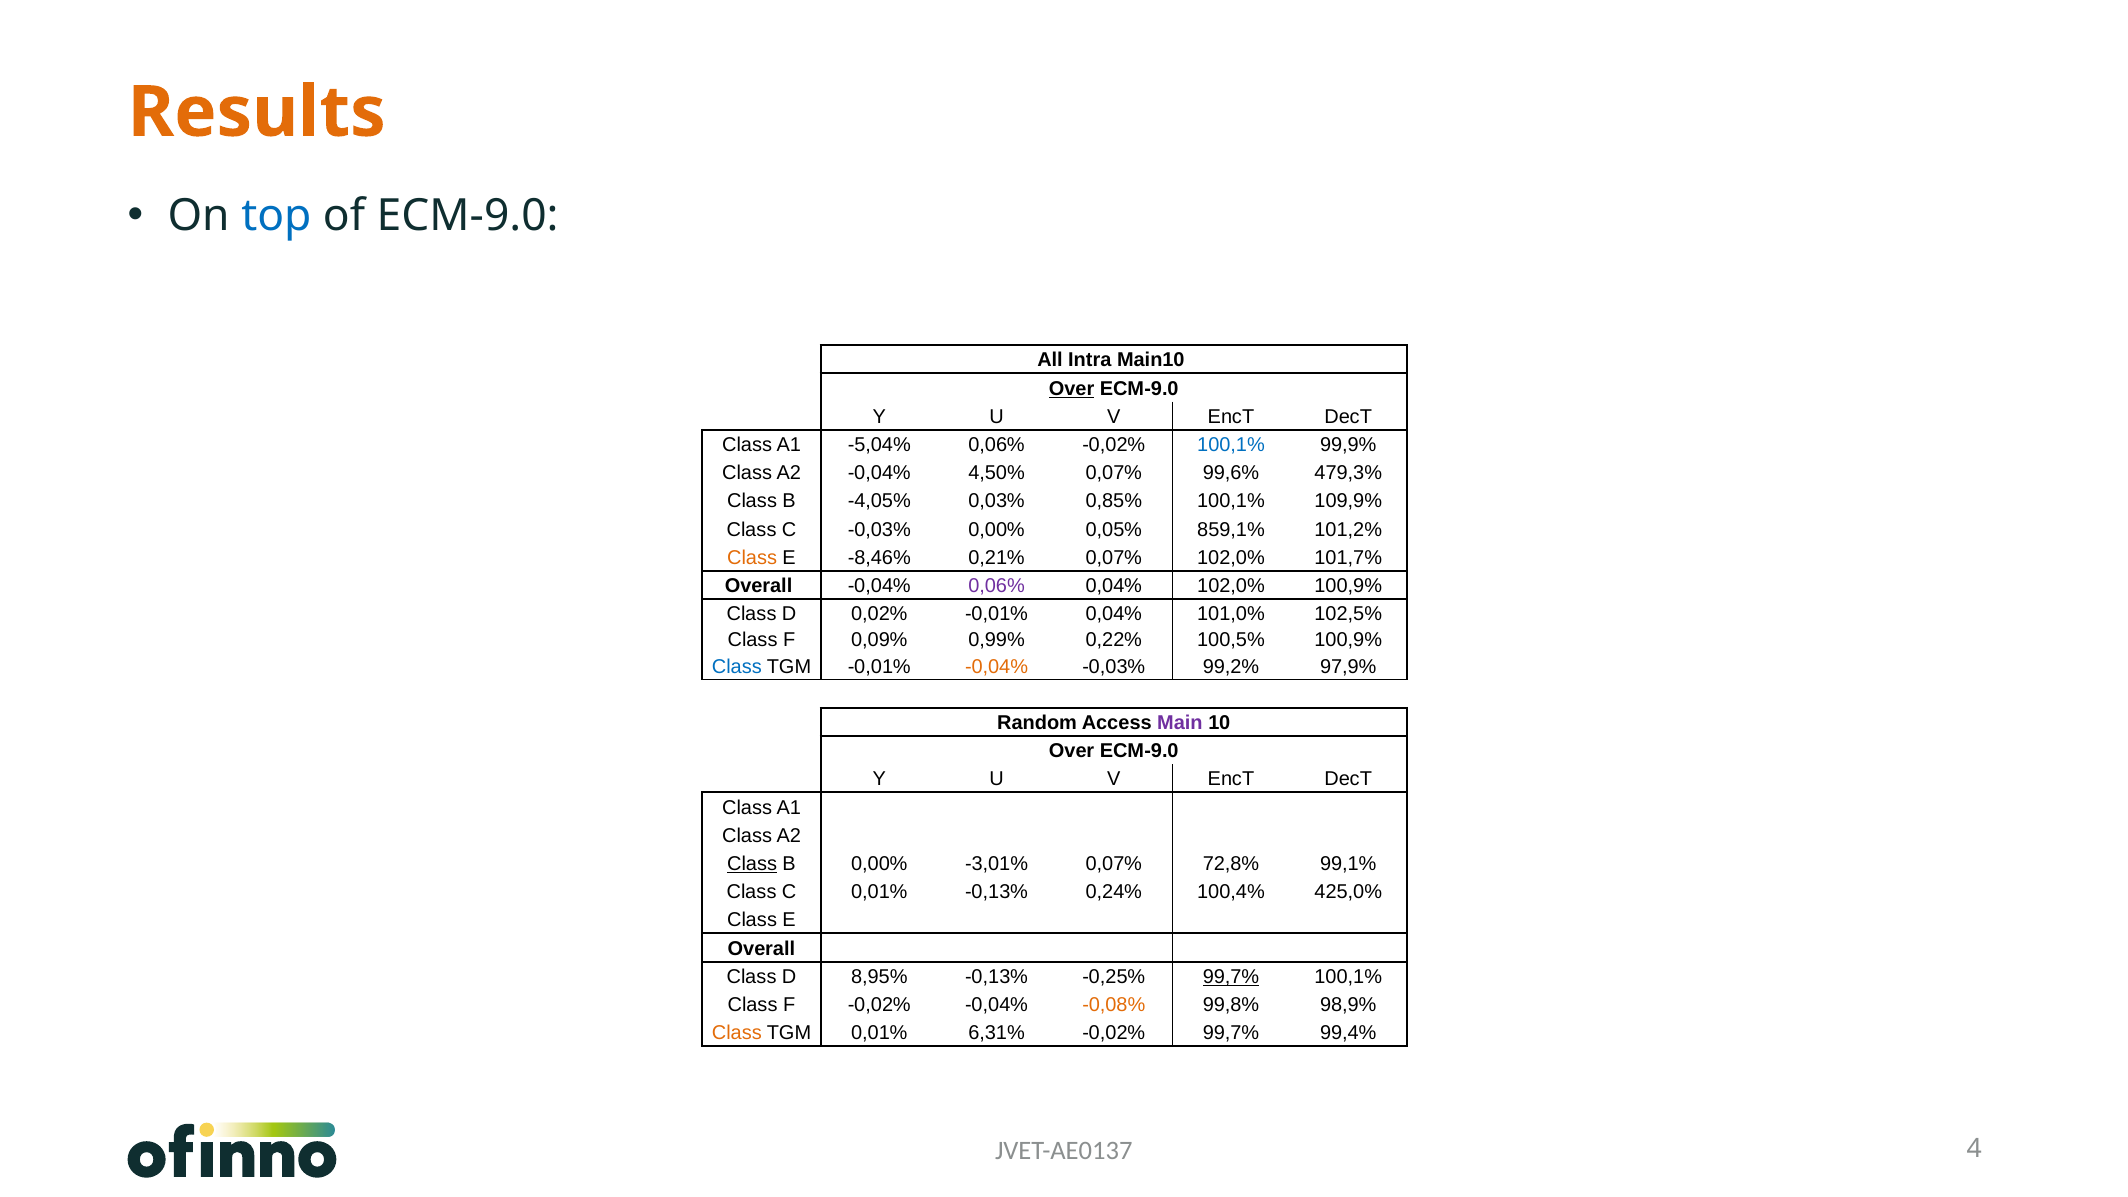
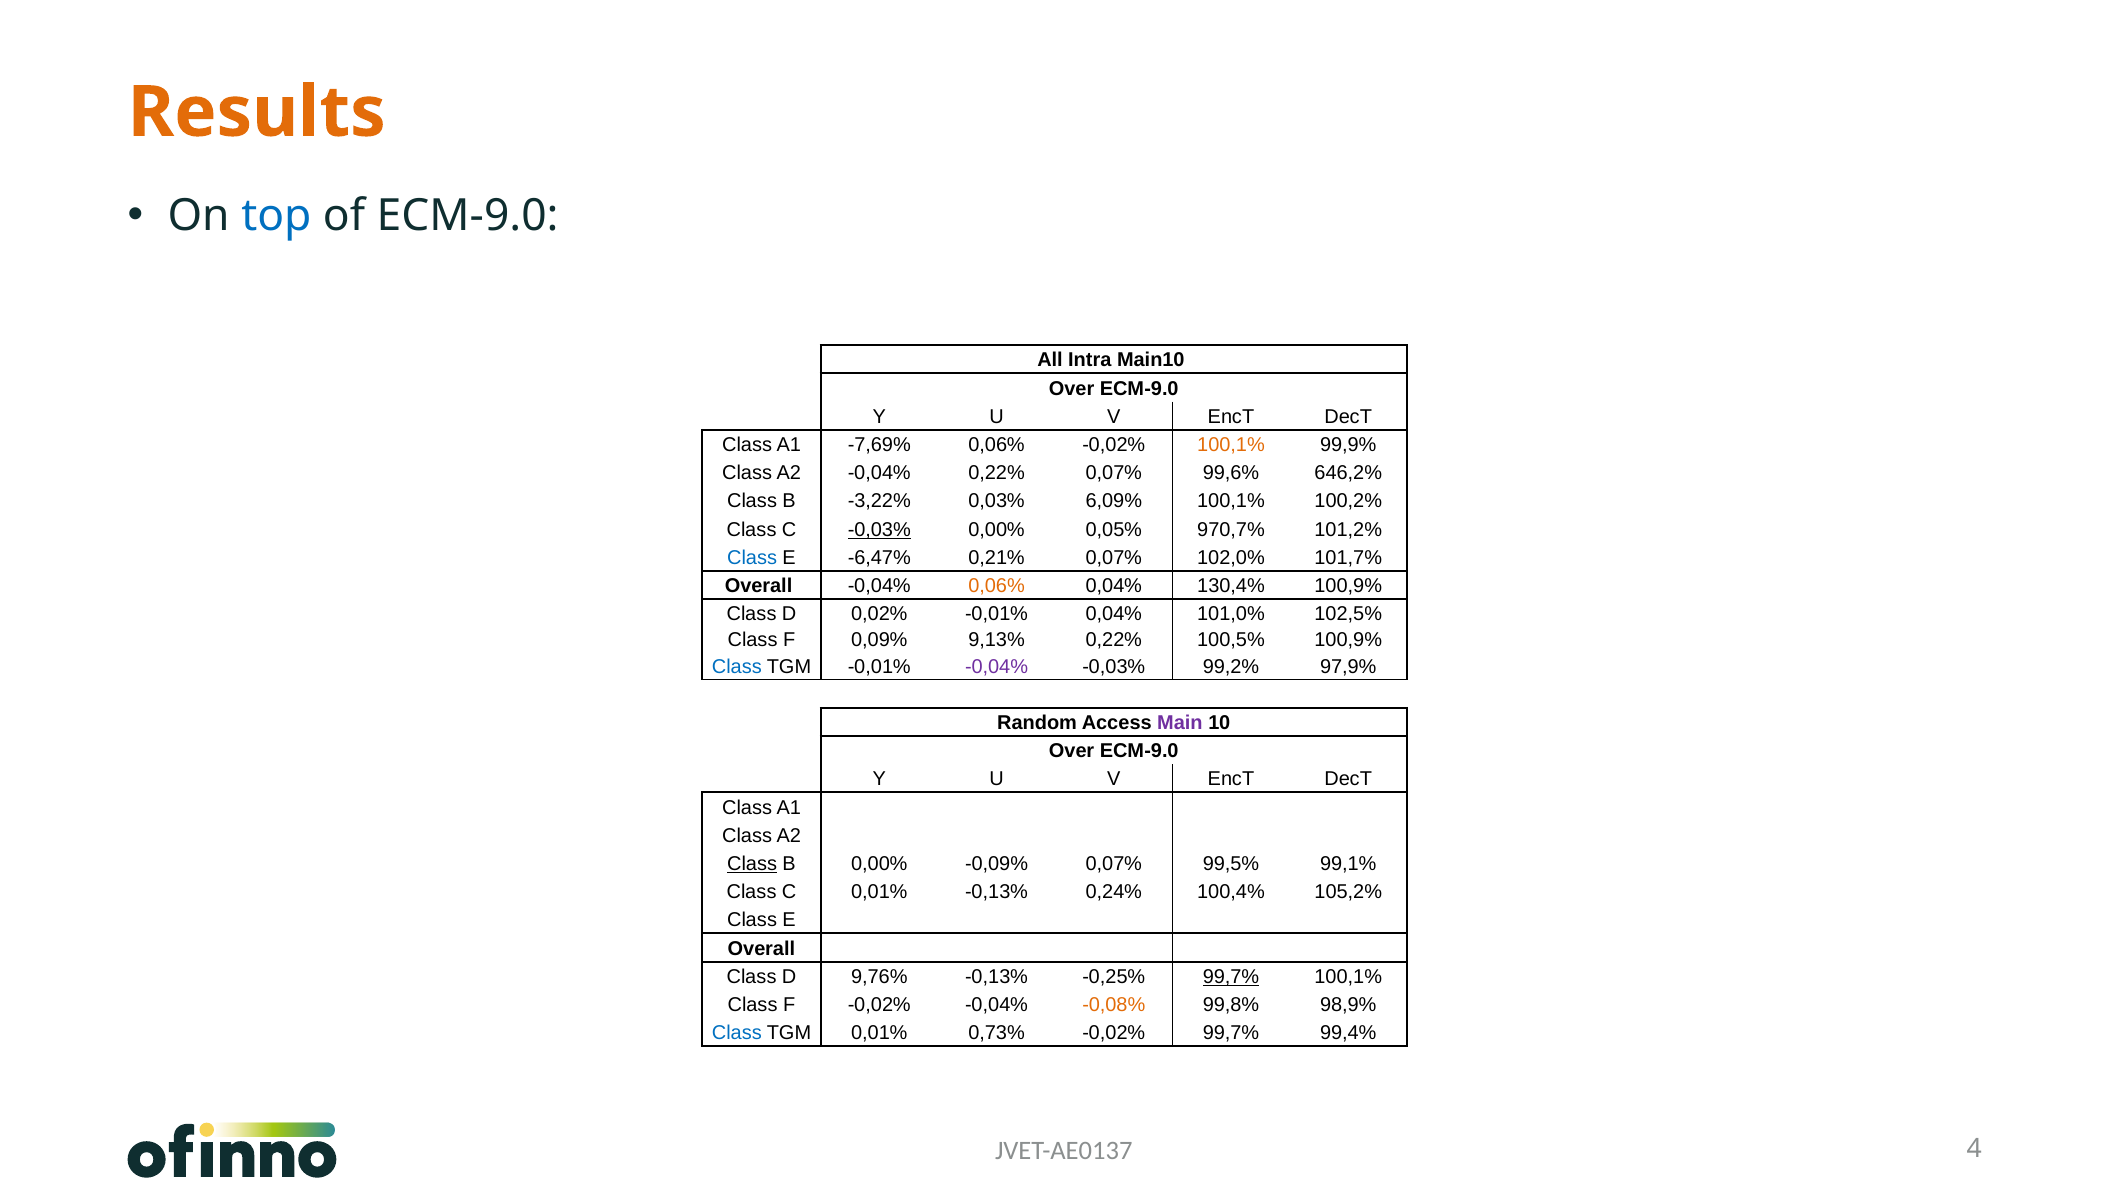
Over underline: present -> none (1072, 389)
-5,04%: -5,04% -> -7,69% (879, 445)
100,1% colour: blue -> orange (1231, 445)
-0,04% 4,50%: 4,50% -> 0,22% (997, 473)
479,3%: 479,3% -> 646,2% (1348, 473)
-4,05%: -4,05% -> -3,22% (879, 501)
0,85%: 0,85% -> 6,09% (1114, 501)
109,9%: 109,9% -> 100,2% (1348, 501)
-0,03% underline: none -> present (879, 530)
859,1%: 859,1% -> 970,7% (1231, 530)
Class colour: orange -> blue (752, 558)
-8,46%: -8,46% -> -6,47% (879, 558)
0,06% colour: purple -> orange (997, 586)
0,04% 102,0%: 102,0% -> 130,4% (1231, 586)
0,99%: 0,99% -> 9,13% (997, 640)
-0,04% colour: orange -> purple (997, 666)
-3,01%: -3,01% -> -0,09% (997, 864)
72,8%: 72,8% -> 99,5% (1231, 864)
425,0%: 425,0% -> 105,2% (1348, 892)
8,95%: 8,95% -> 9,76% (879, 977)
Class colour: orange -> blue (737, 1033)
6,31%: 6,31% -> 0,73% (997, 1033)
